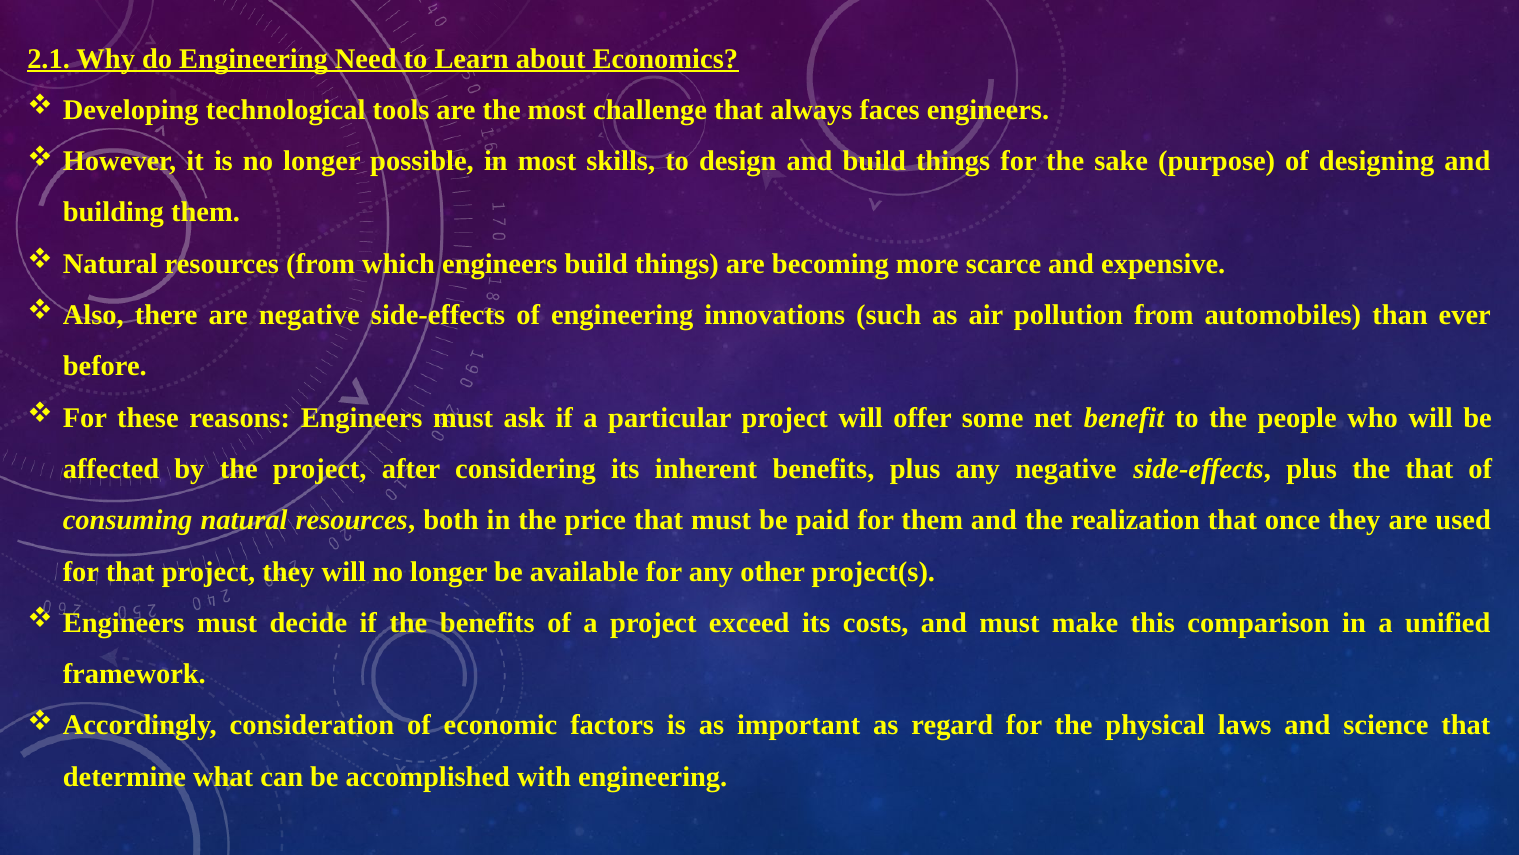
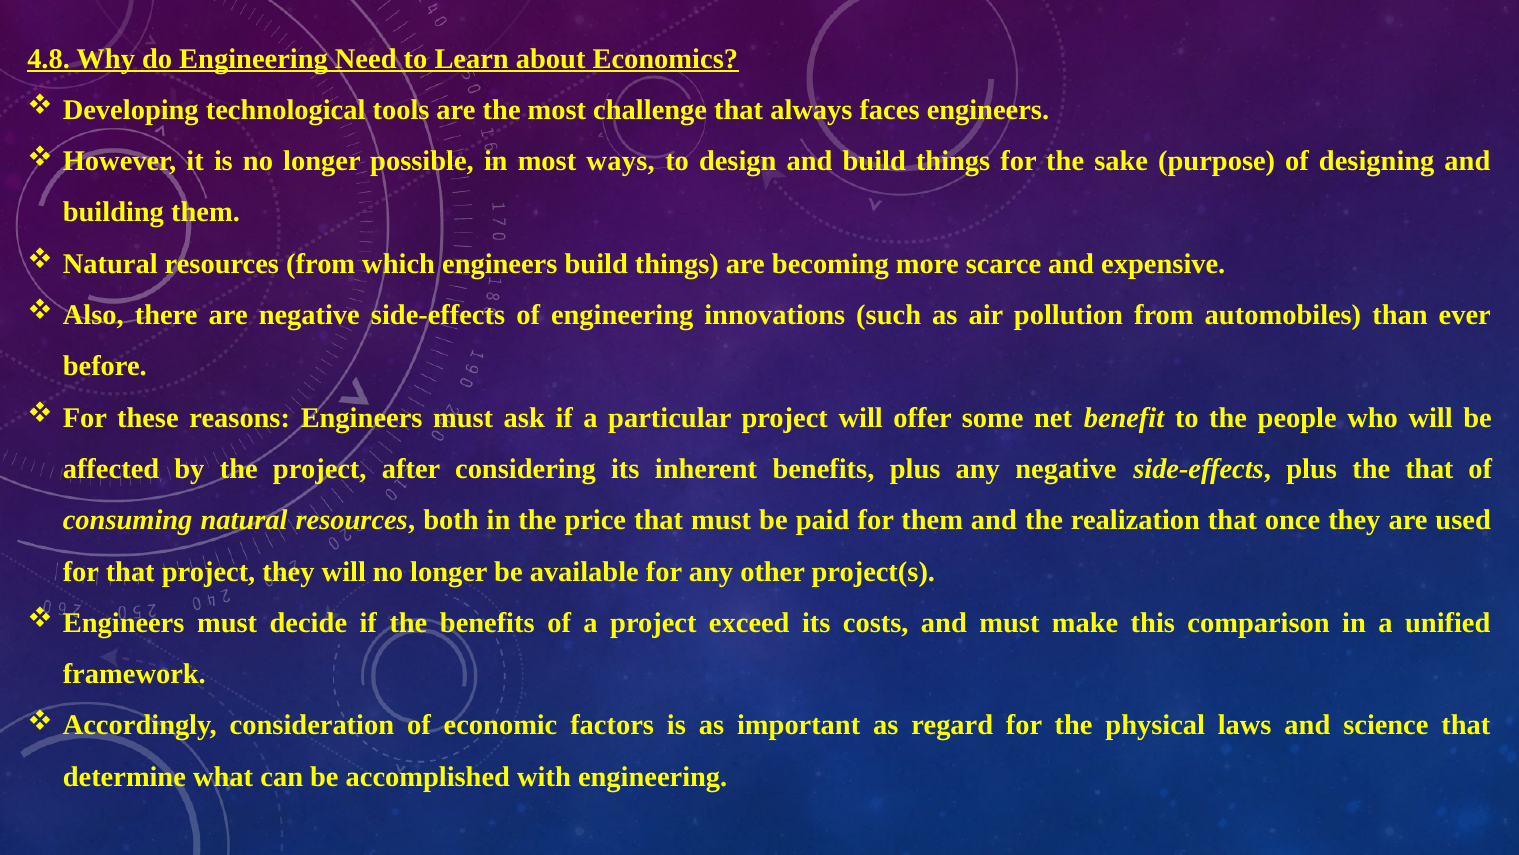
2.1: 2.1 -> 4.8 (49, 59)
skills: skills -> ways (621, 161)
